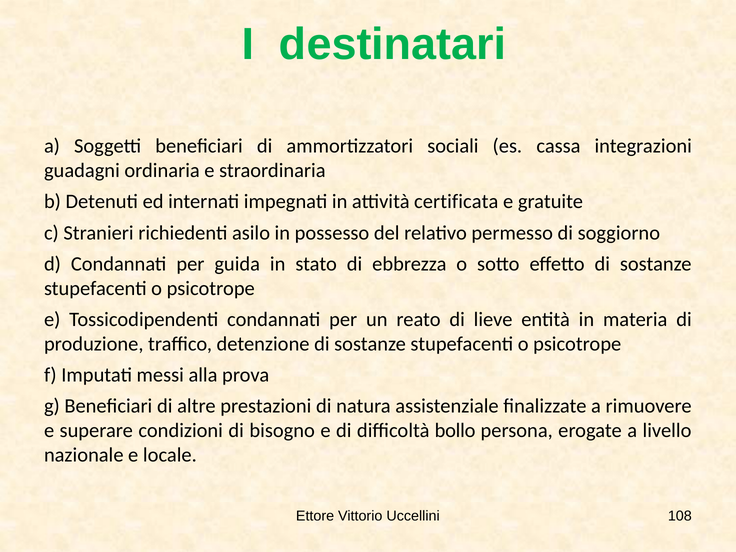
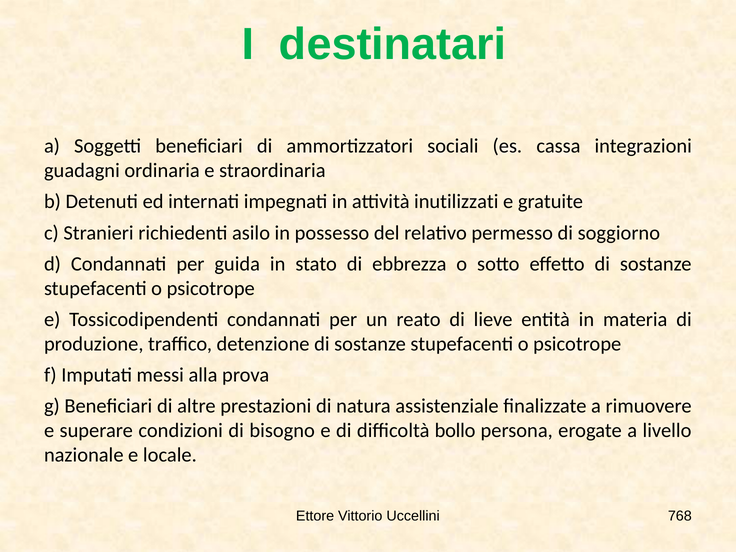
certificata: certificata -> inutilizzati (456, 202)
108: 108 -> 768 (680, 516)
